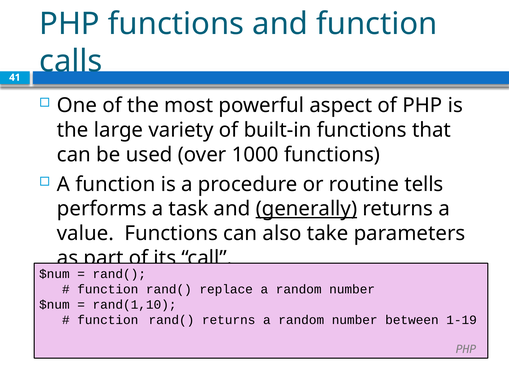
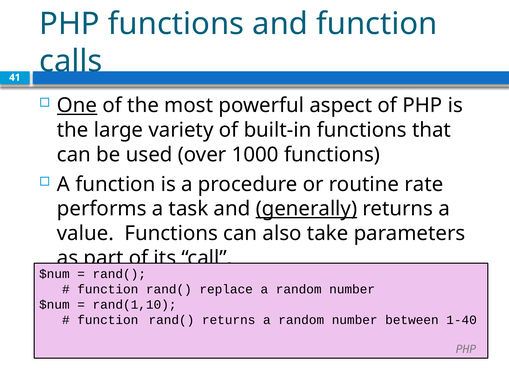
One underline: none -> present (77, 105)
tells: tells -> rate (424, 184)
1-19: 1-19 -> 1-40 (462, 320)
